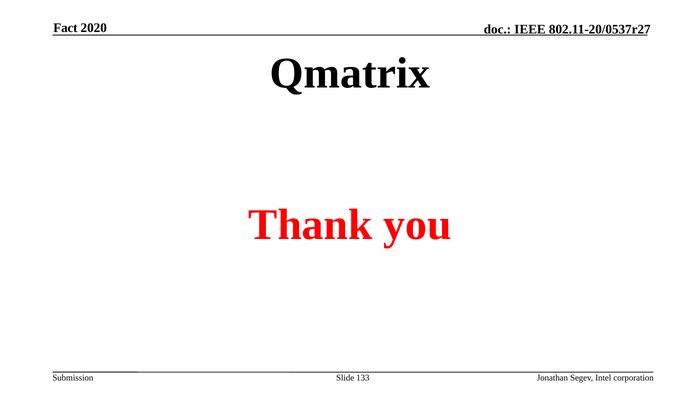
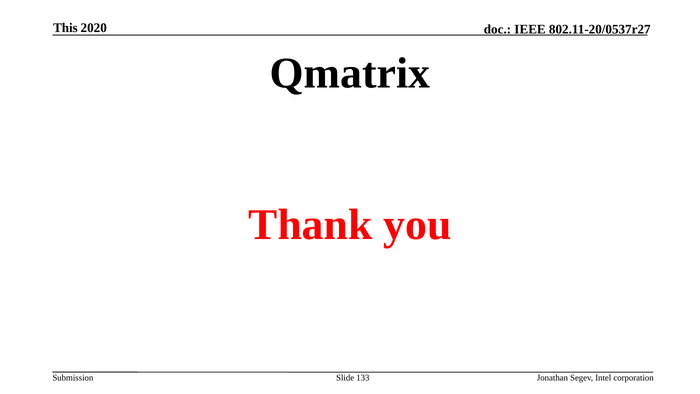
Fact: Fact -> This (65, 28)
